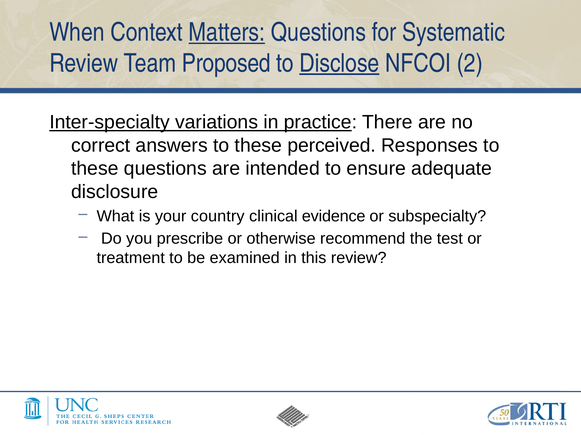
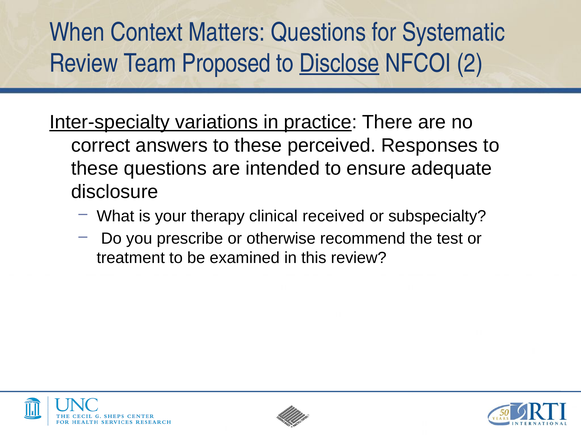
Matters underline: present -> none (227, 32)
country: country -> therapy (218, 216)
evidence: evidence -> received (334, 216)
